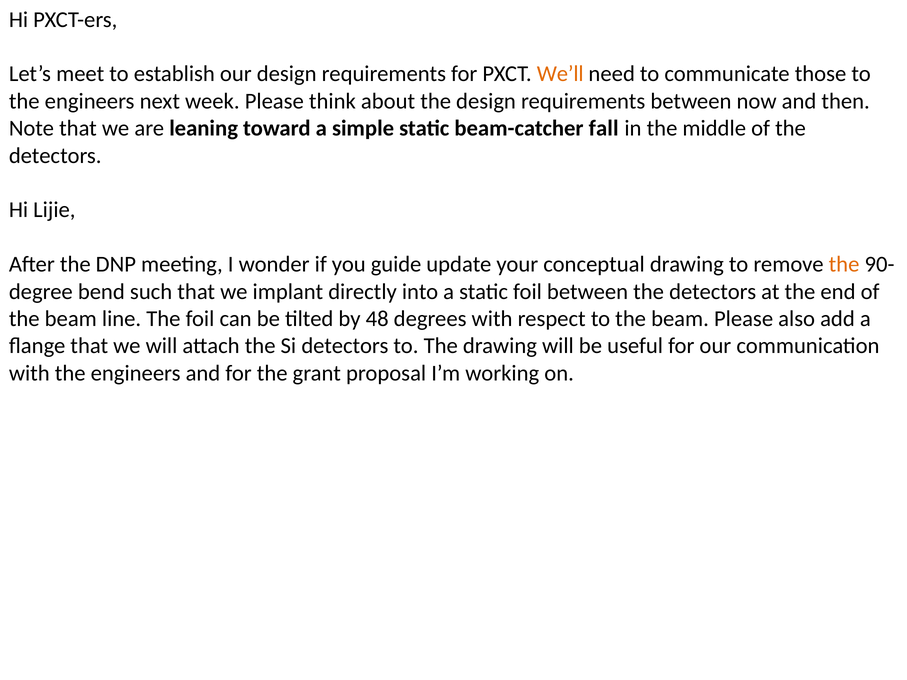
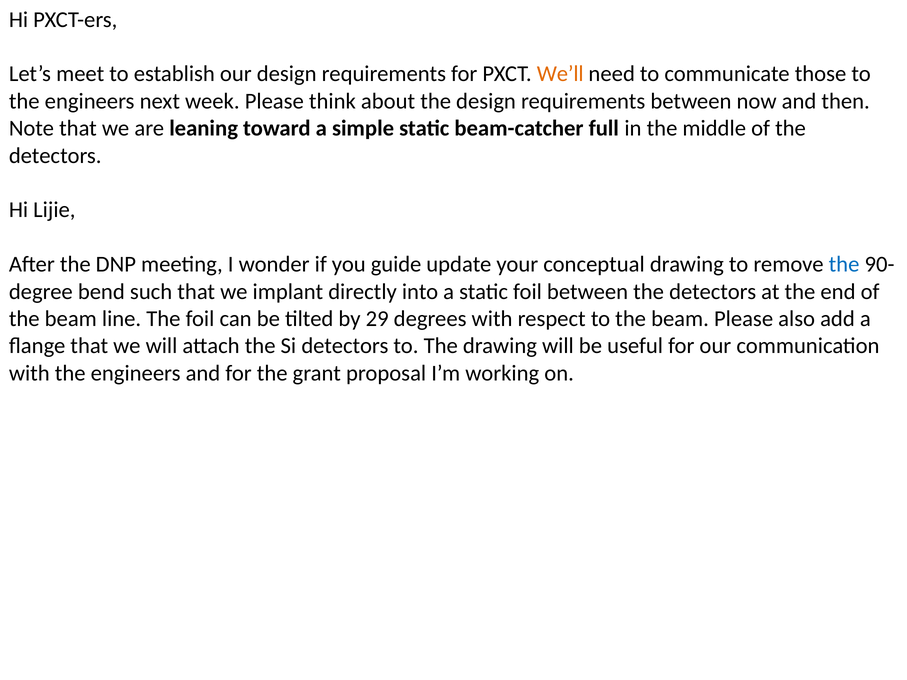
fall: fall -> full (604, 128)
the colour: orange -> blue (844, 265)
48: 48 -> 29 (377, 319)
